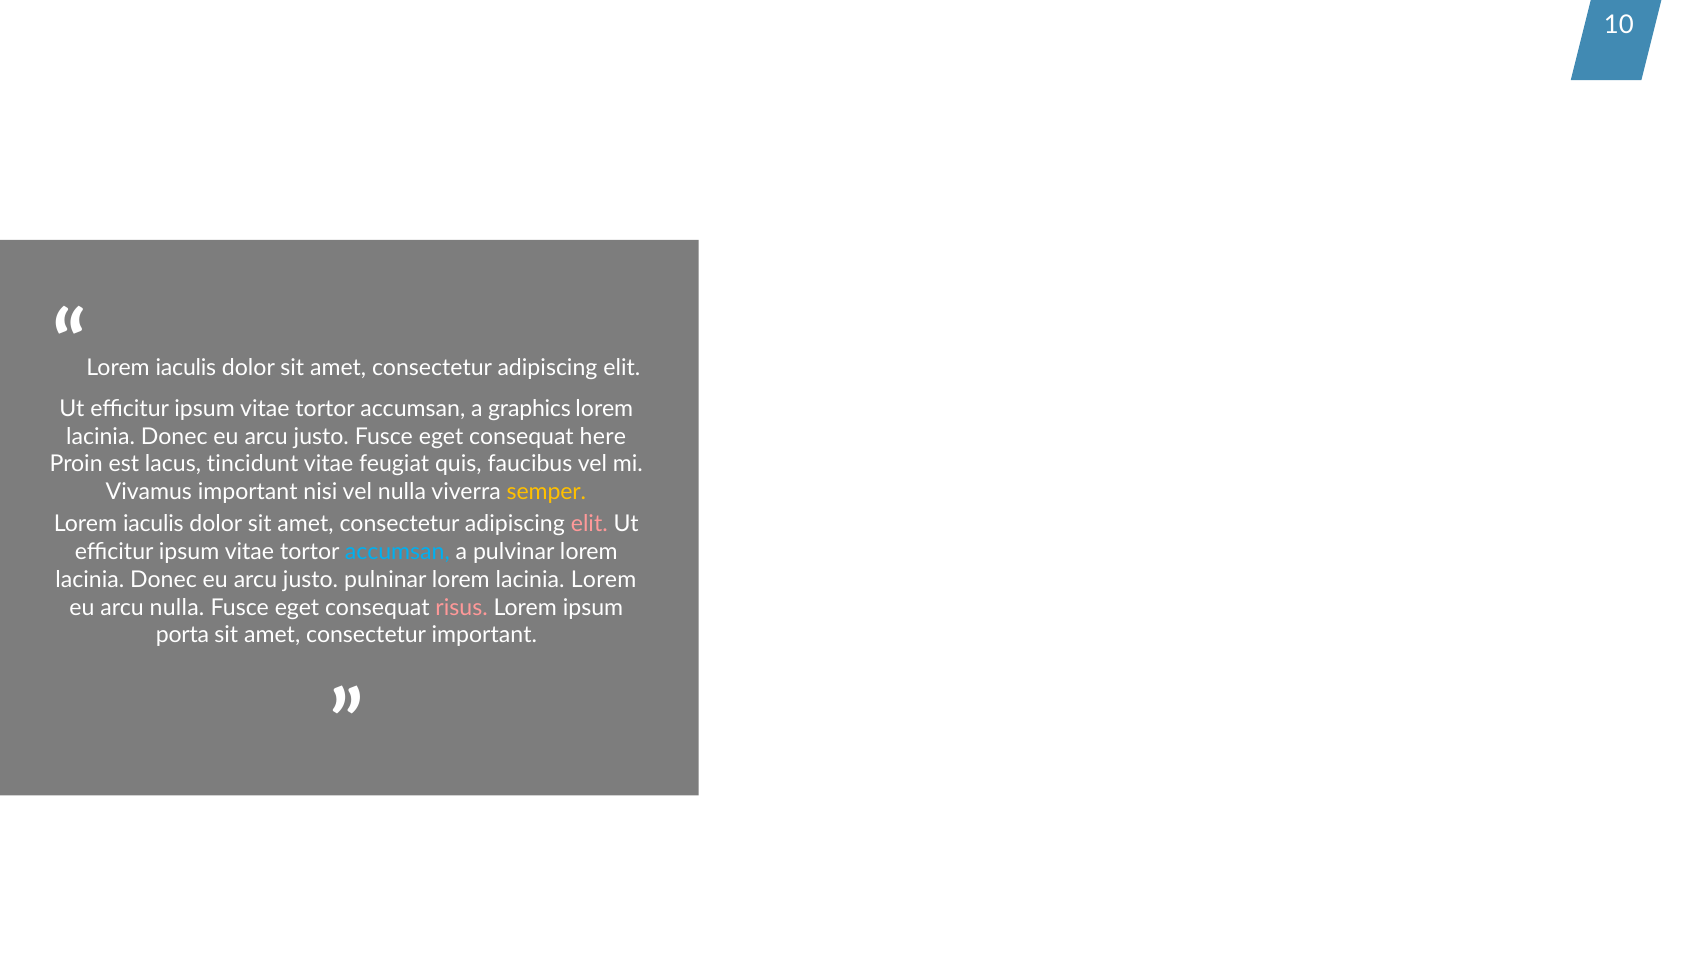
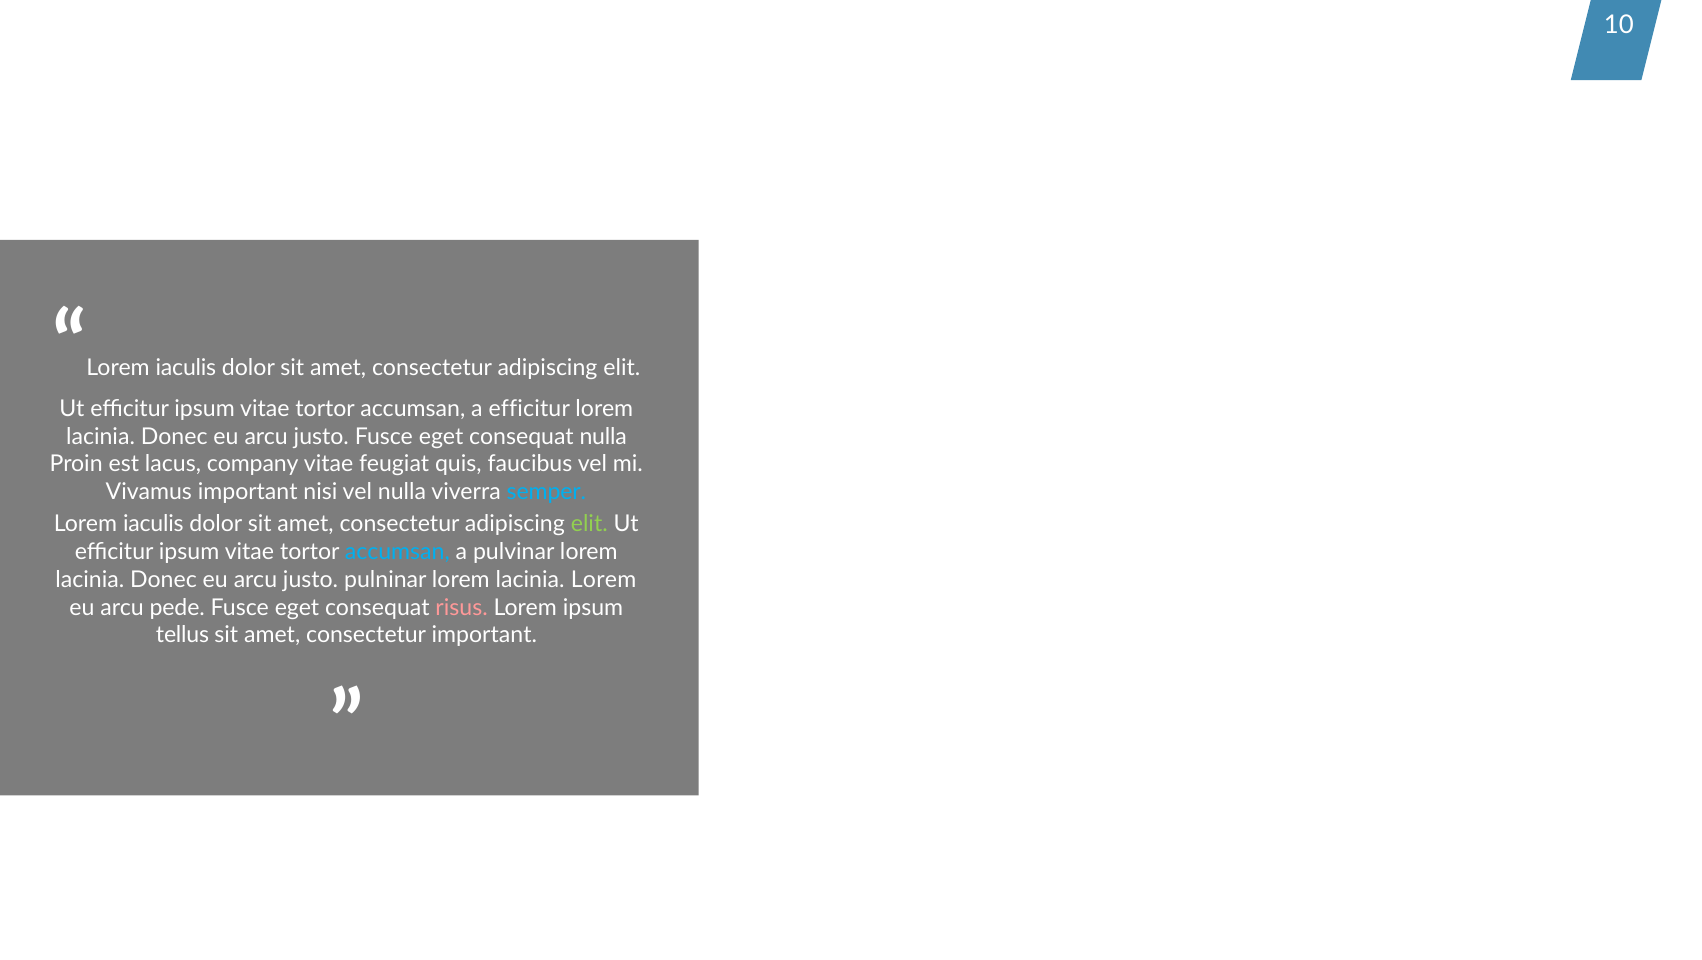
a graphics: graphics -> efficitur (529, 409)
consequat here: here -> nulla (603, 436)
tincidunt: tincidunt -> company (253, 464)
semper colour: yellow -> light blue (546, 492)
elit colour: pink -> light green (589, 524)
arcu nulla: nulla -> pede (177, 607)
porta: porta -> tellus (183, 635)
